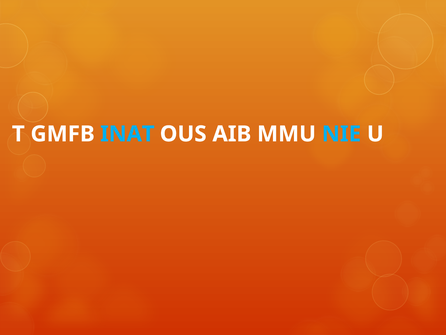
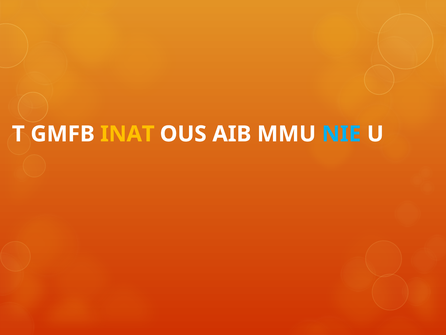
INAT colour: light blue -> yellow (127, 134)
